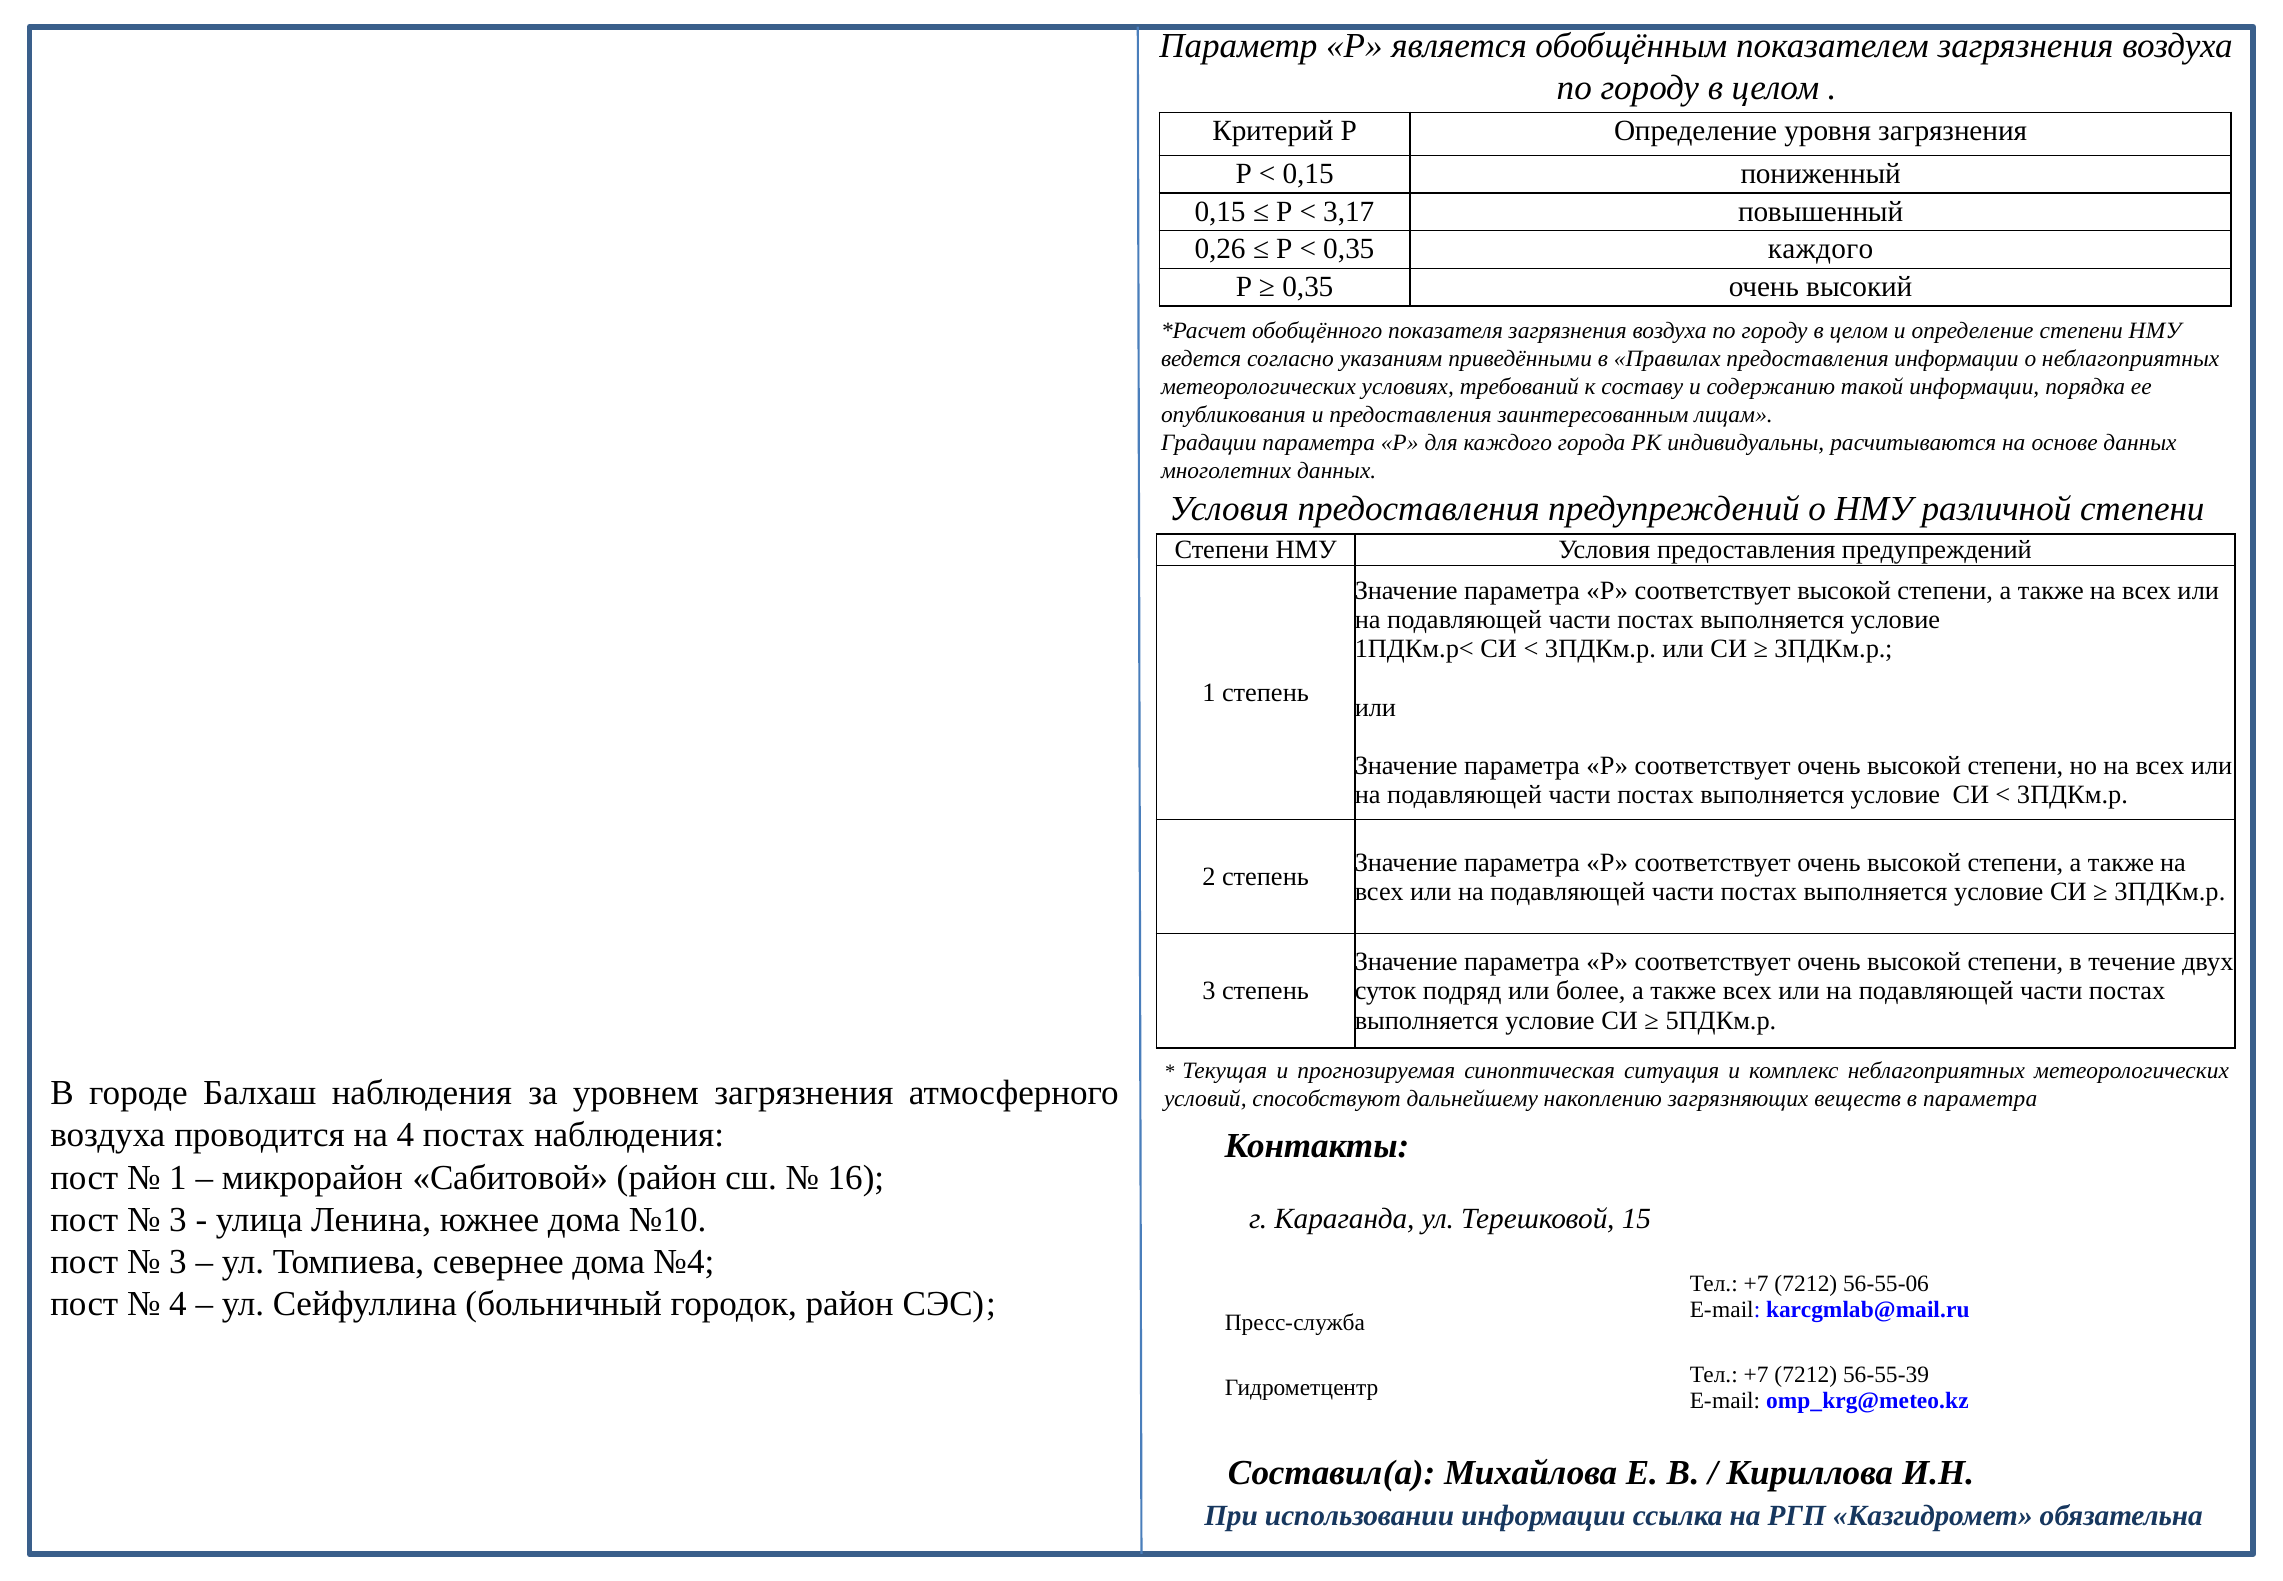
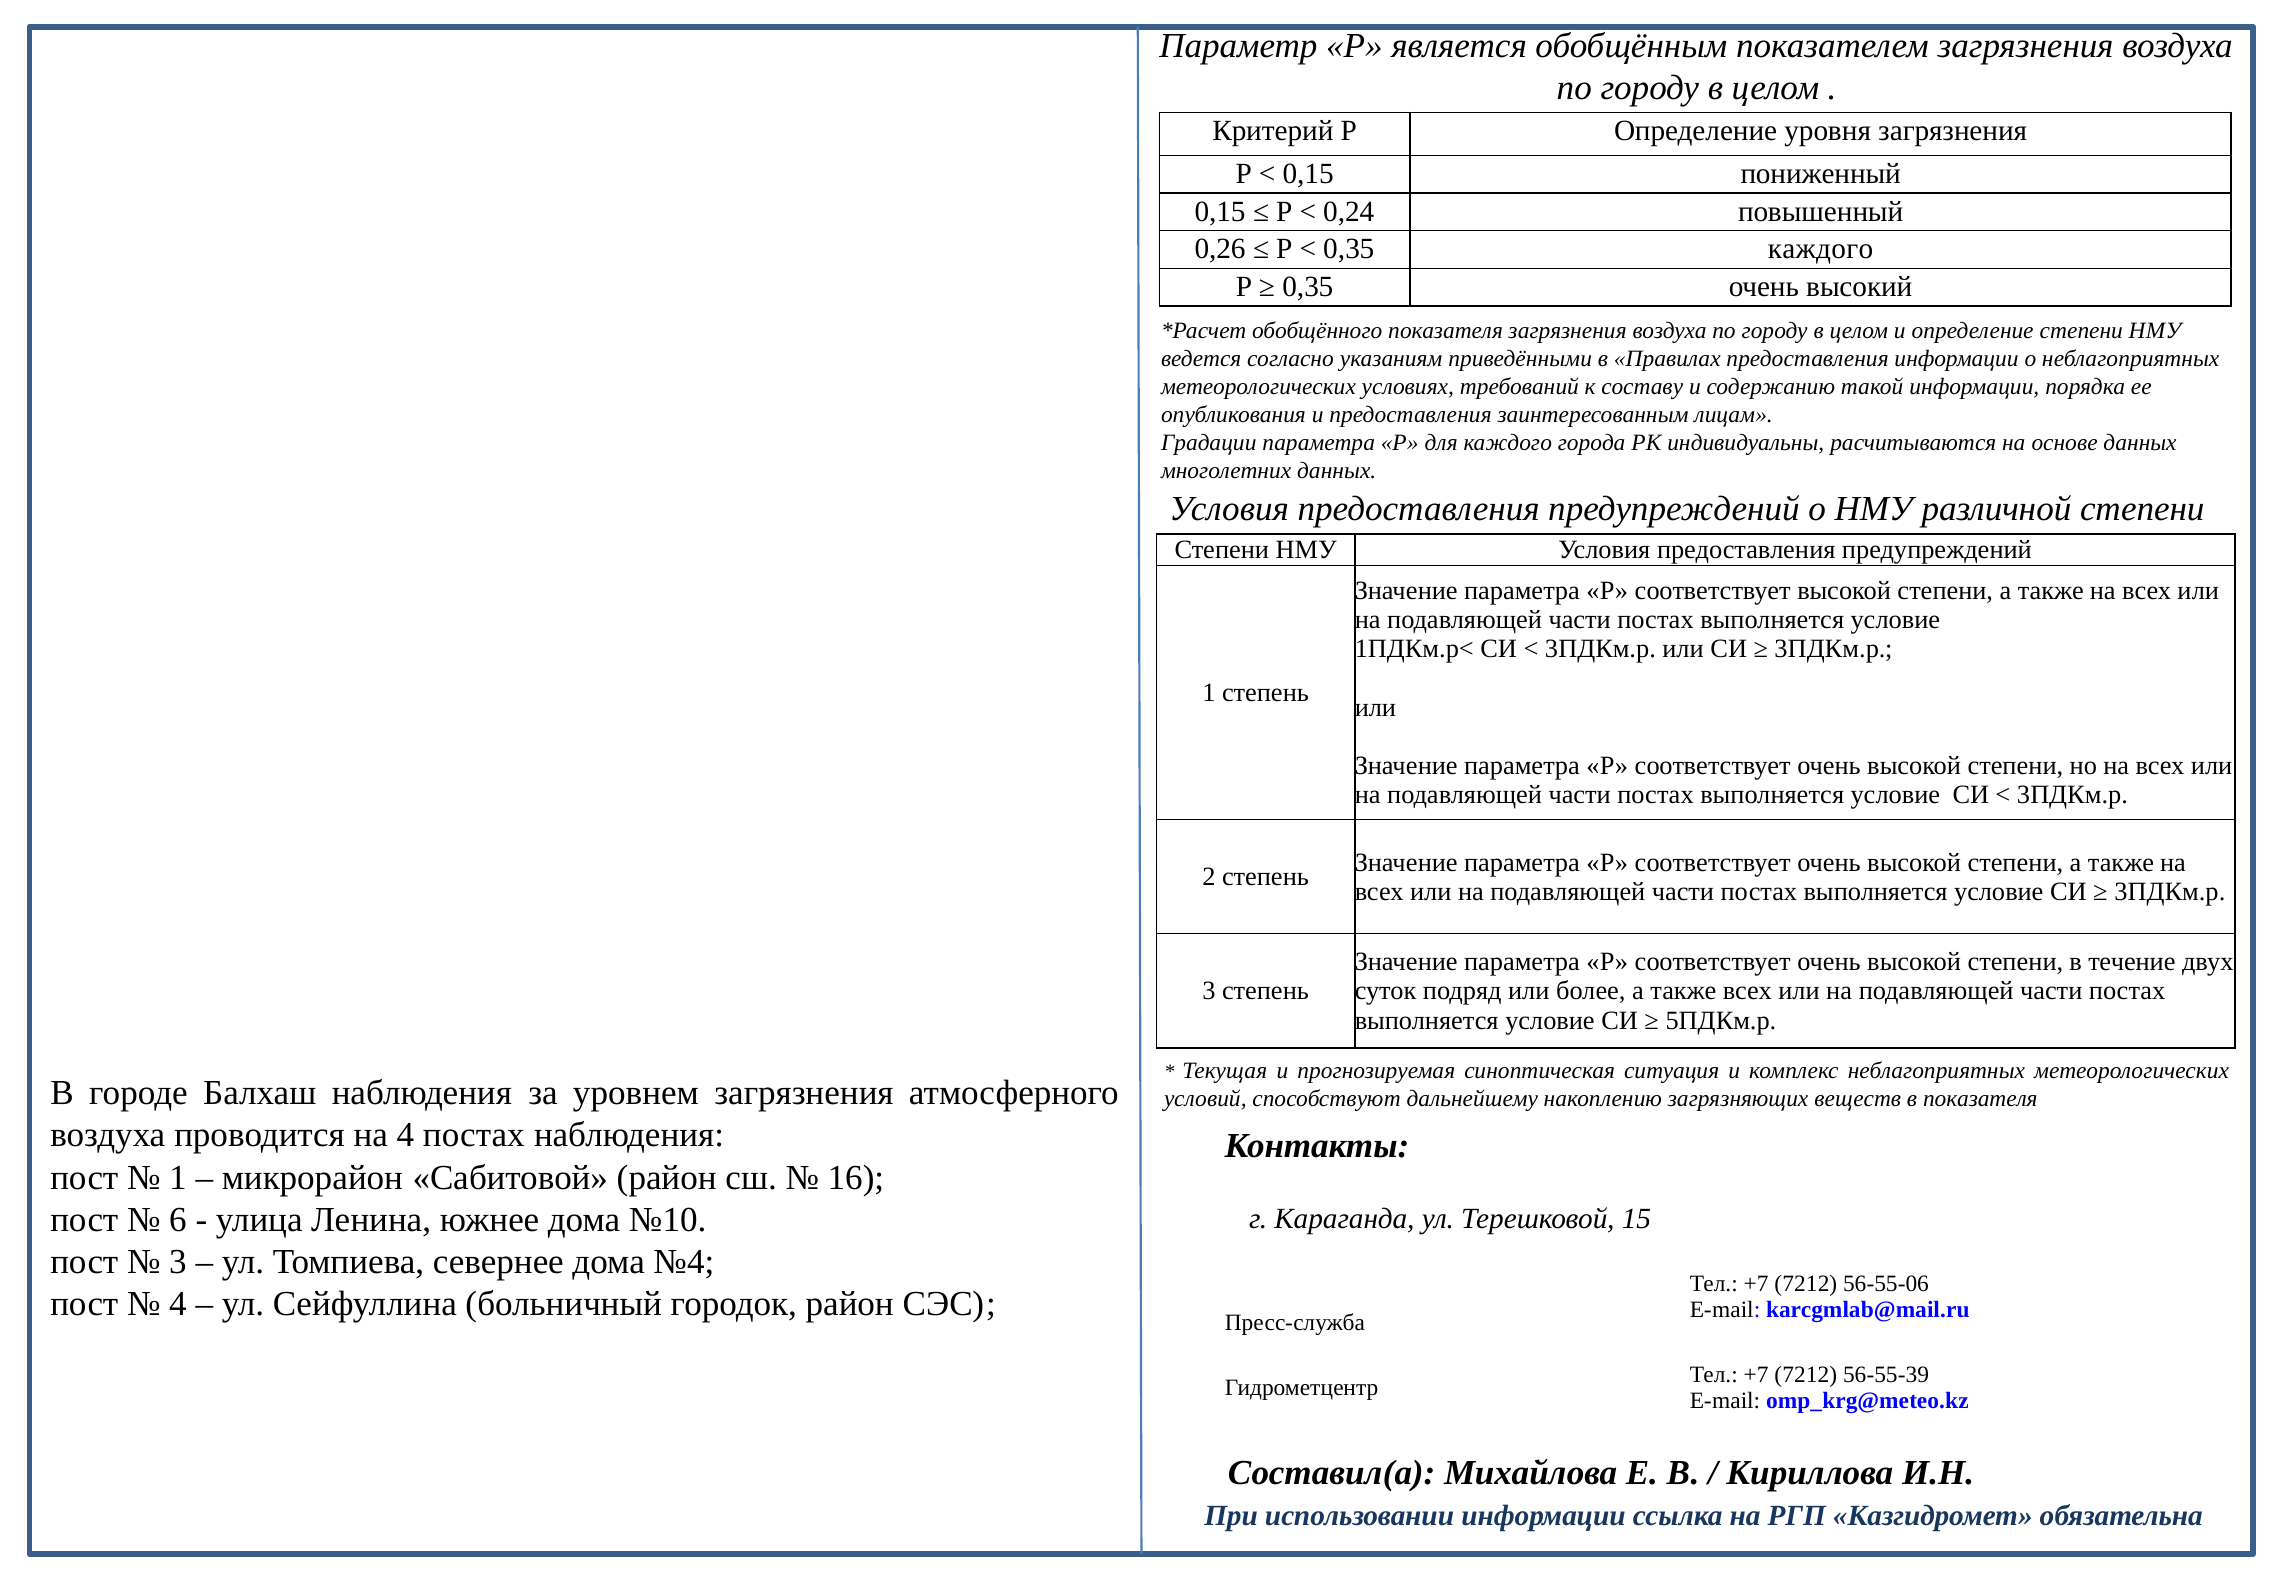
3,17: 3,17 -> 0,24 (1349, 212)
в параметра: параметра -> показателя (1980, 1099)
3: 3 -> 6 (178, 1219)
